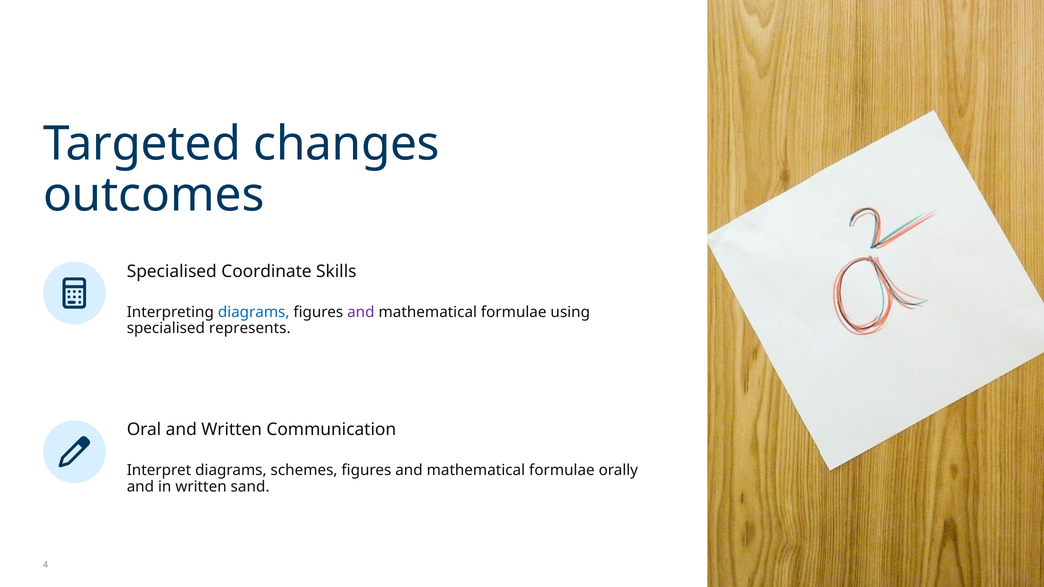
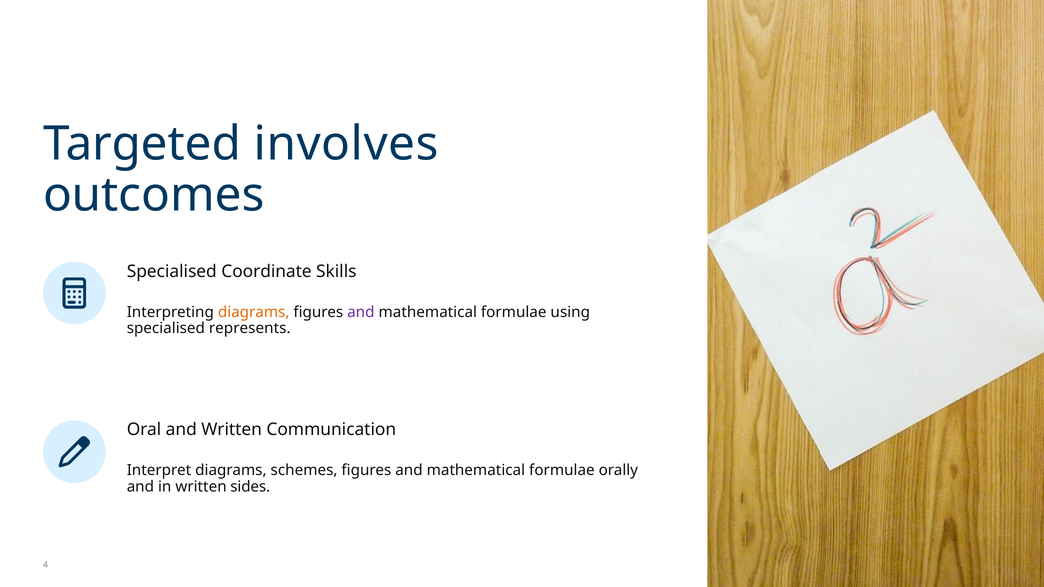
changes: changes -> involves (346, 144)
diagrams colour: blue -> orange (254, 312)
sand: sand -> sides (250, 487)
